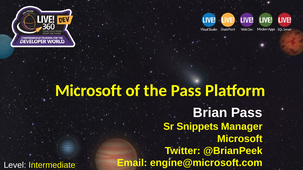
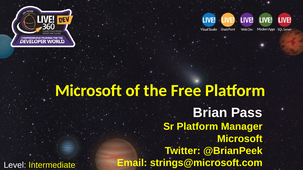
the Pass: Pass -> Free (186, 91)
Sr Snippets: Snippets -> Platform (197, 127)
engine@microsoft.com: engine@microsoft.com -> strings@microsoft.com (206, 163)
